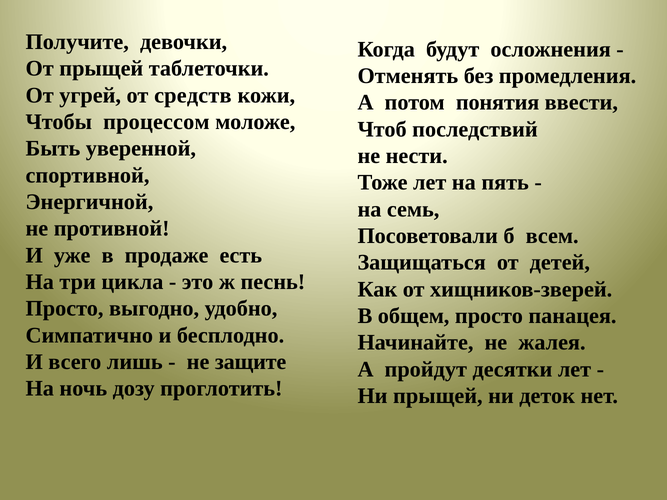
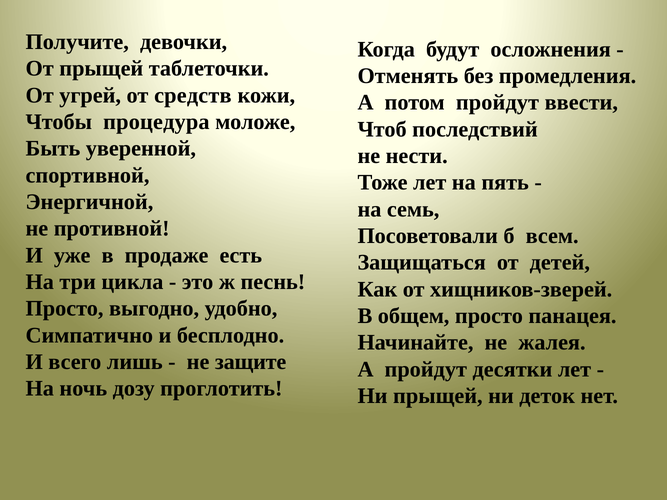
потом понятия: понятия -> пройдут (497, 103)
процессом: процессом -> процедура (156, 122)
